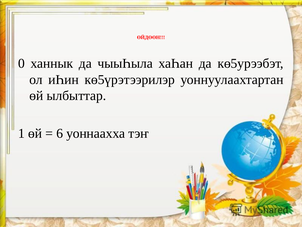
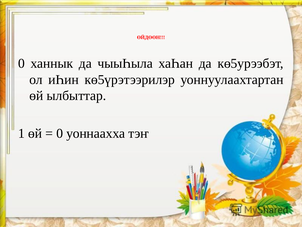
6: 6 -> 0 (60, 133)
